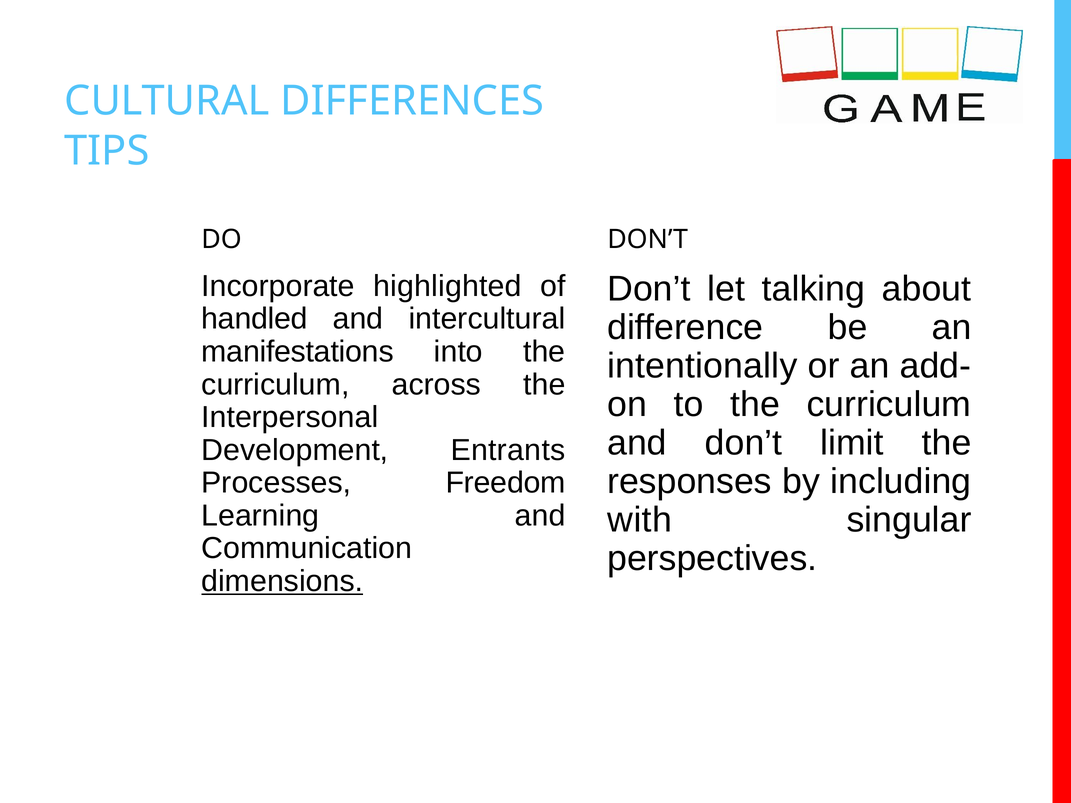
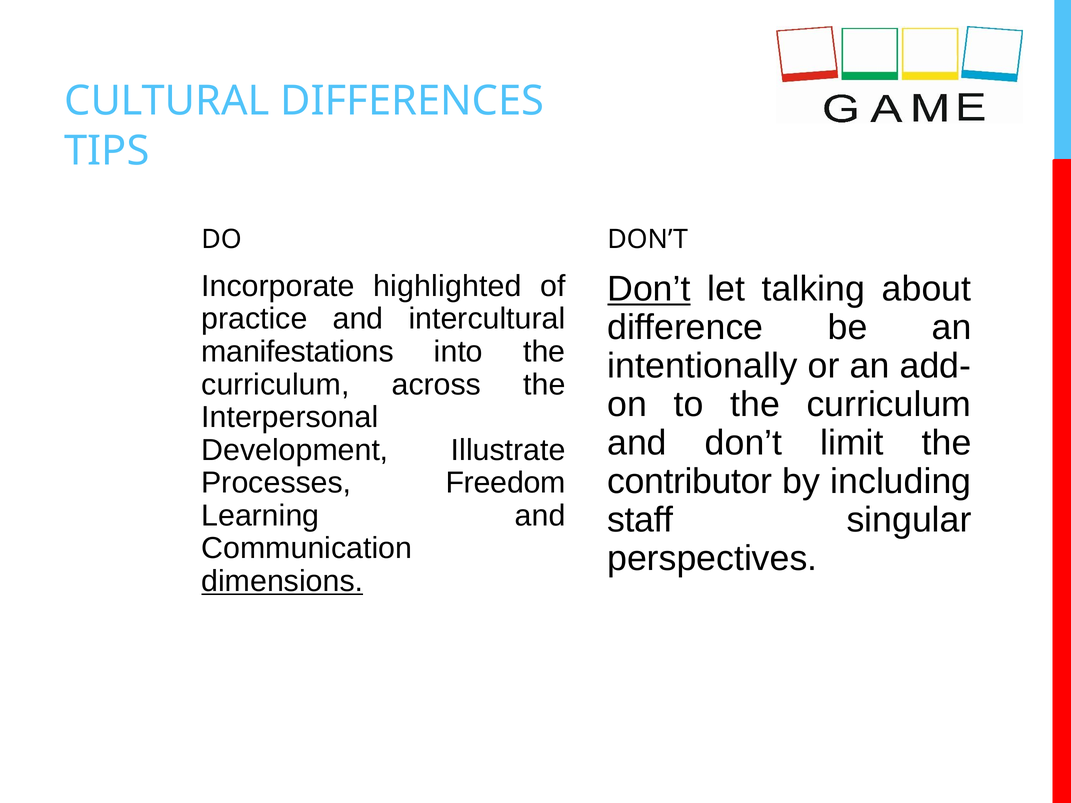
Don’t underline: none -> present (649, 289)
handled: handled -> practice (254, 319)
Entrants: Entrants -> Illustrate (508, 450)
responses: responses -> contributor (690, 482)
with: with -> staff (640, 520)
